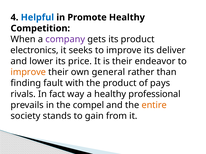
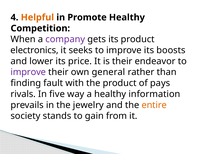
Helpful colour: blue -> orange (37, 17)
deliver: deliver -> boosts (171, 50)
improve colour: orange -> purple (28, 72)
fact: fact -> five (57, 94)
professional: professional -> information (154, 94)
compel: compel -> jewelry (88, 105)
